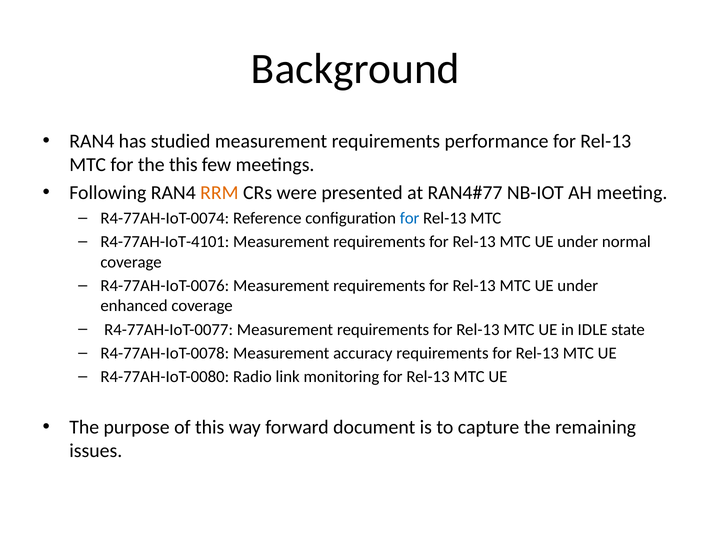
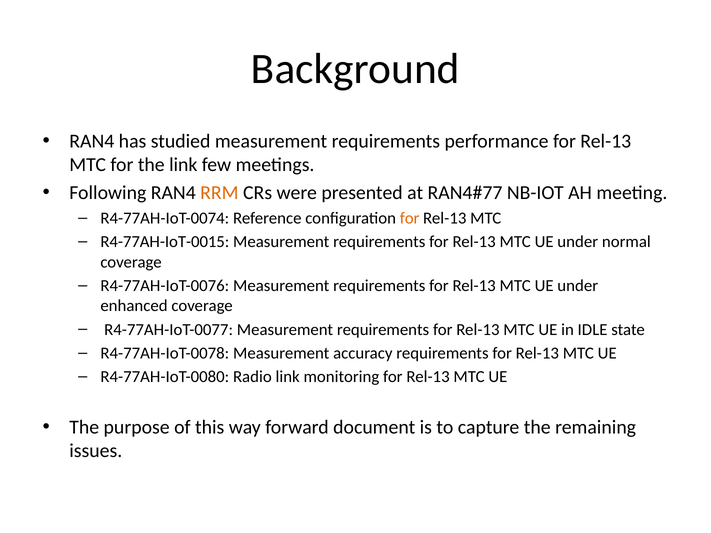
the this: this -> link (183, 165)
for colour: blue -> orange (410, 218)
R4-77AH-IoT-4101: R4-77AH-IoT-4101 -> R4-77AH-IoT-0015 (165, 242)
